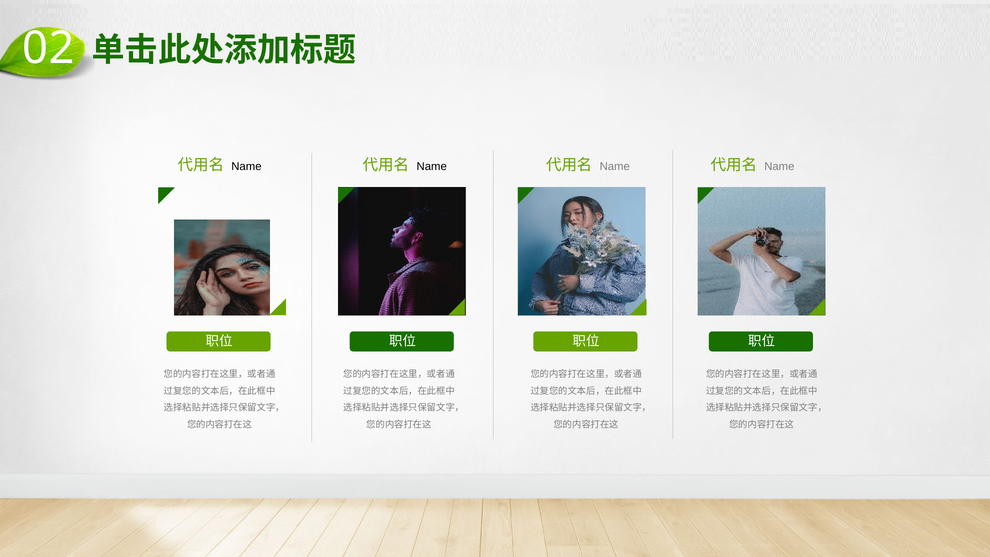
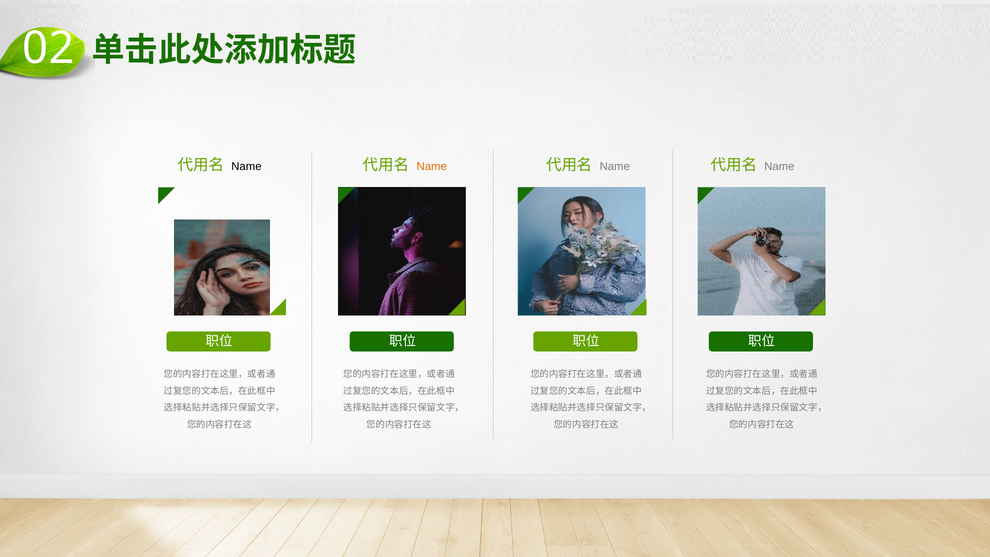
Name colour: black -> orange (432, 166)
